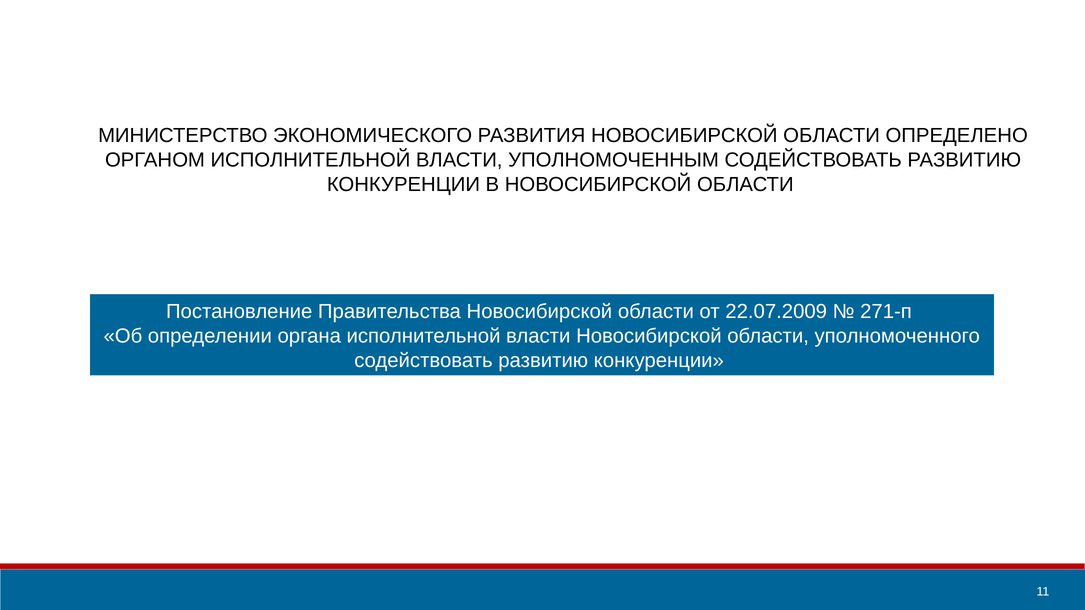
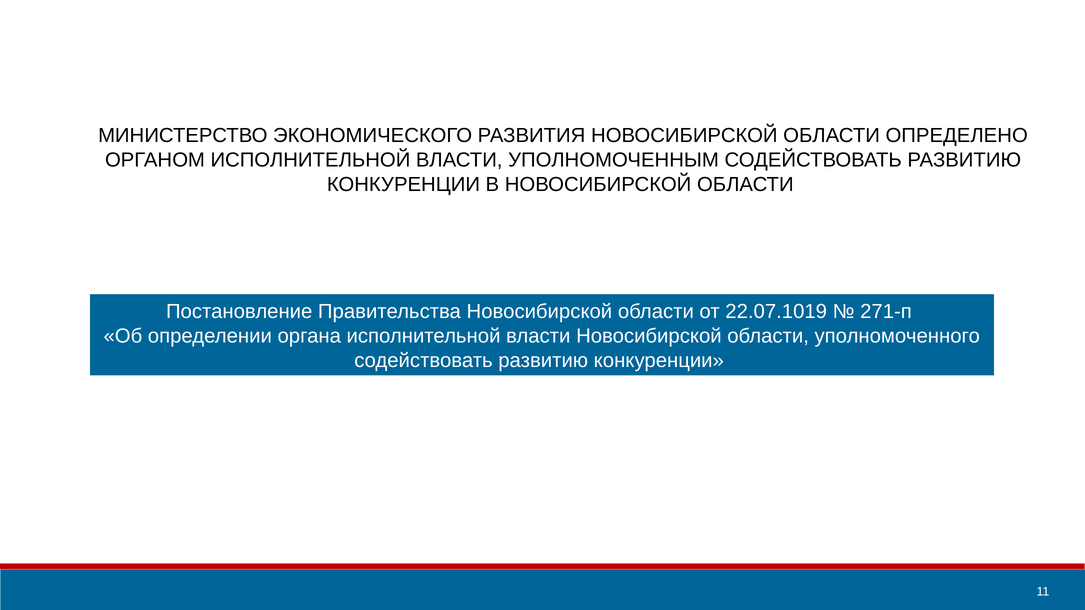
22.07.2009: 22.07.2009 -> 22.07.1019 (776, 312)
